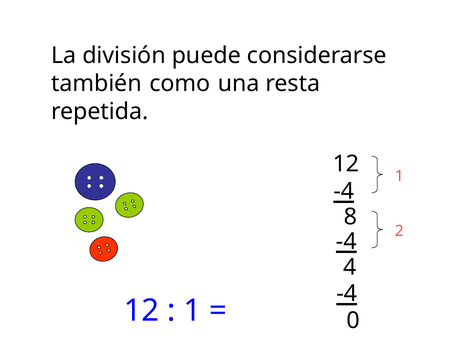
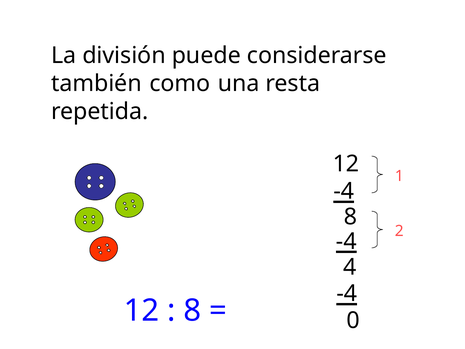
1: 1 -> 8 (192, 310)
